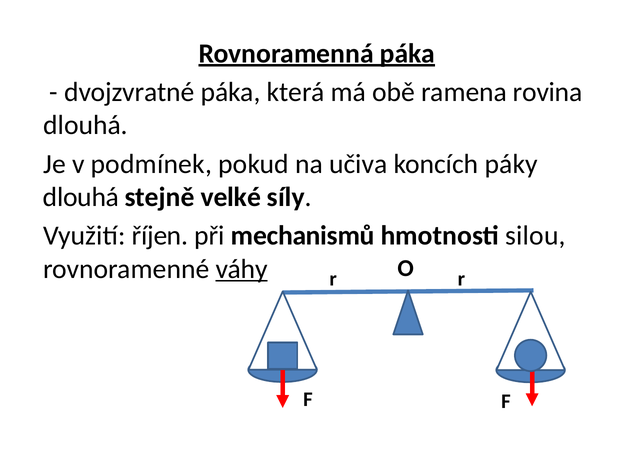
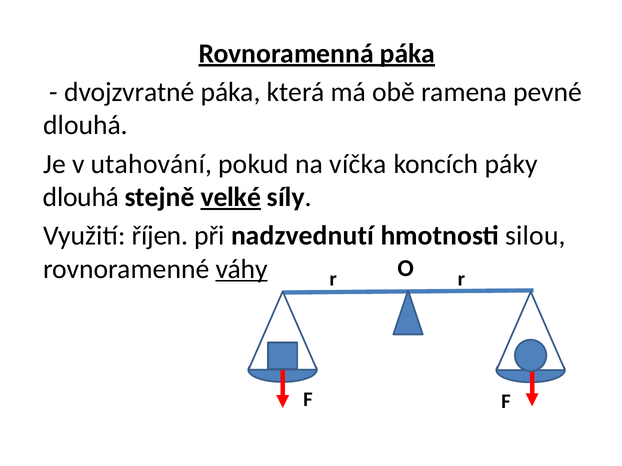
rovina: rovina -> pevné (548, 92)
podmínek: podmínek -> utahování (151, 164)
učiva: učiva -> víčka (358, 164)
velké underline: none -> present (231, 197)
mechanismů: mechanismů -> nadzvednutí (303, 236)
